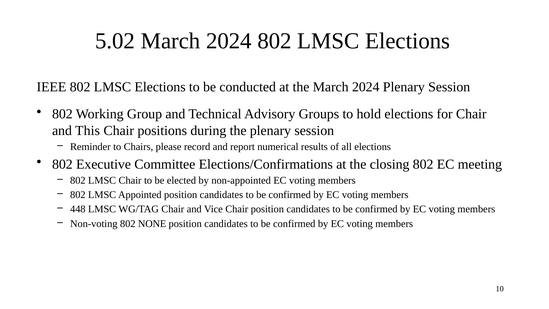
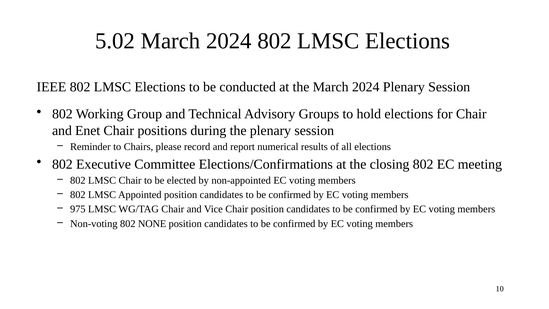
This: This -> Enet (88, 130)
448: 448 -> 975 (78, 209)
